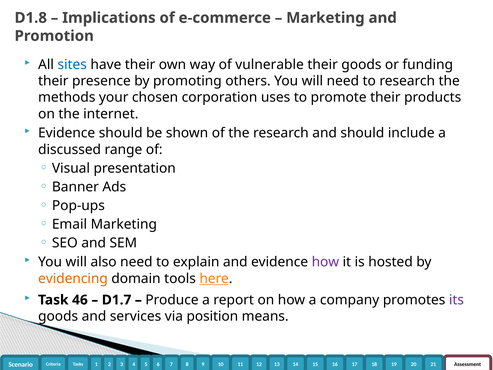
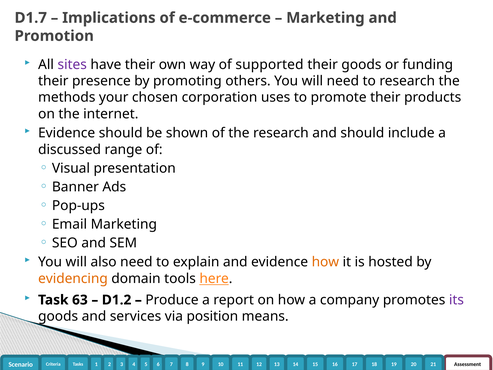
D1.8: D1.8 -> D1.7 (31, 18)
sites colour: blue -> purple (72, 64)
vulnerable: vulnerable -> supported (270, 64)
how colour: purple -> orange (325, 262)
46: 46 -> 63 (80, 300)
D1.7: D1.7 -> D1.2 (117, 300)
